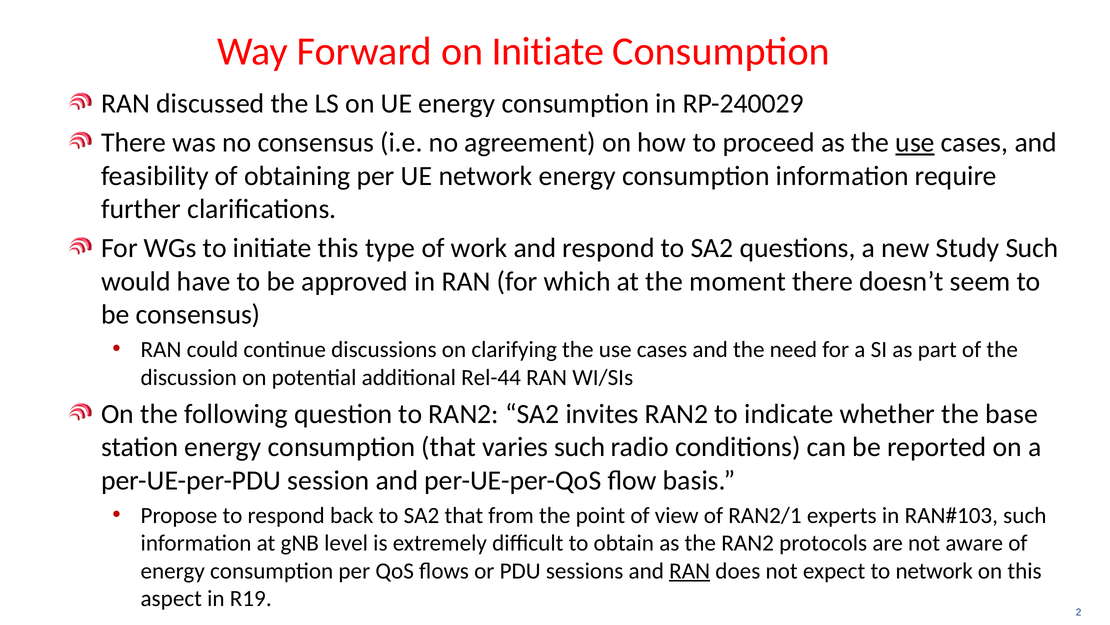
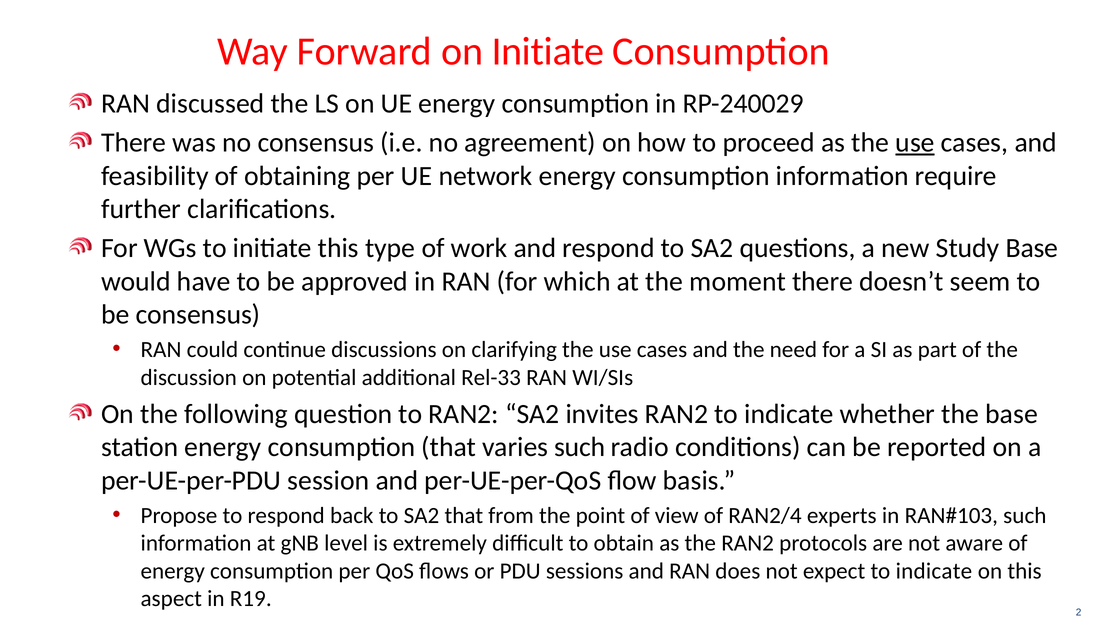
Study Such: Such -> Base (1032, 248)
Rel-44: Rel-44 -> Rel-33 (491, 377)
RAN2/1: RAN2/1 -> RAN2/4 (765, 515)
RAN underline: present -> none (690, 570)
expect to network: network -> indicate (934, 570)
